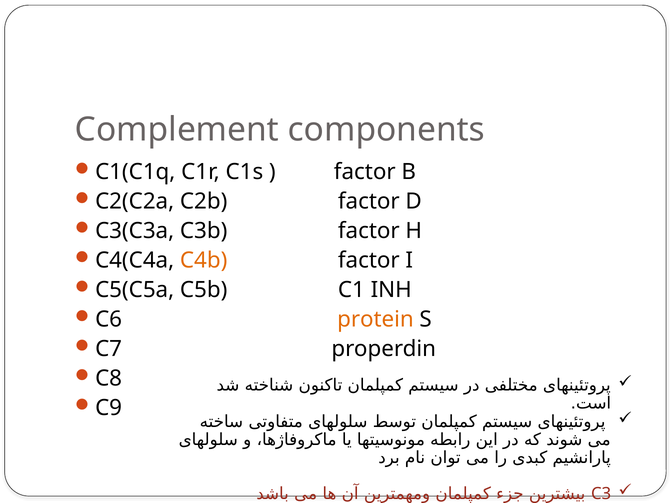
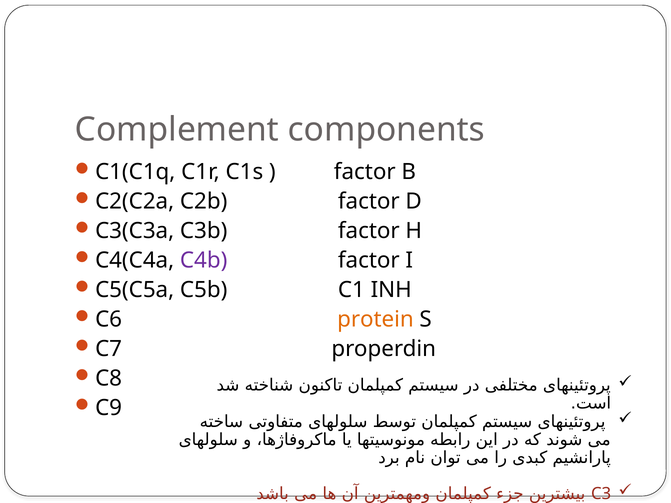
C4b colour: orange -> purple (204, 260)
